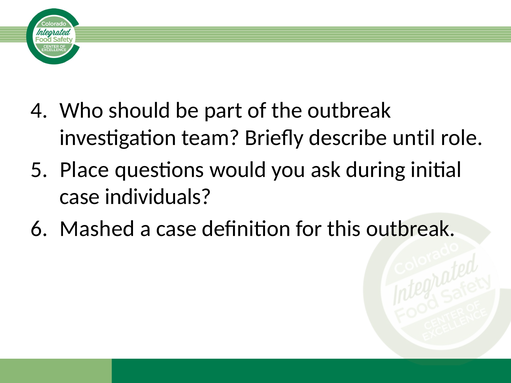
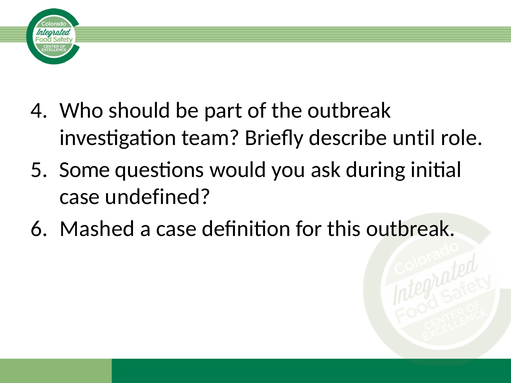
Place: Place -> Some (85, 170)
individuals: individuals -> undefined (158, 197)
